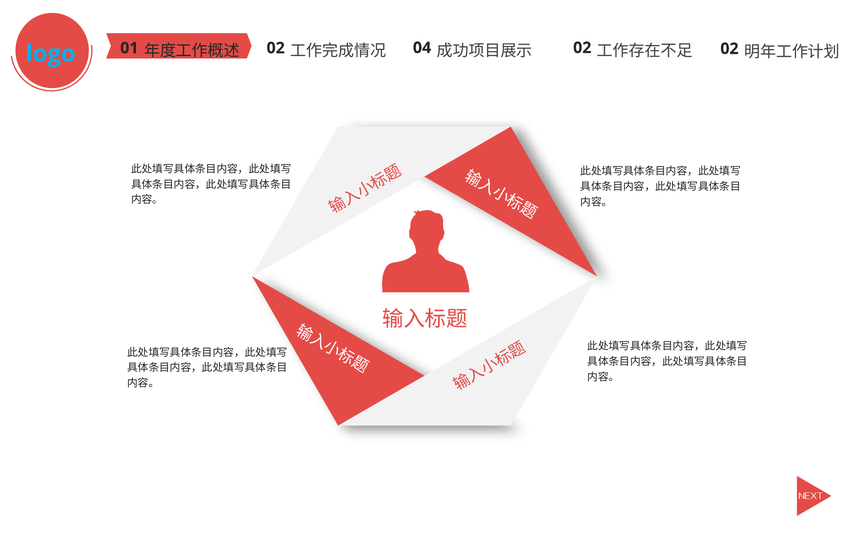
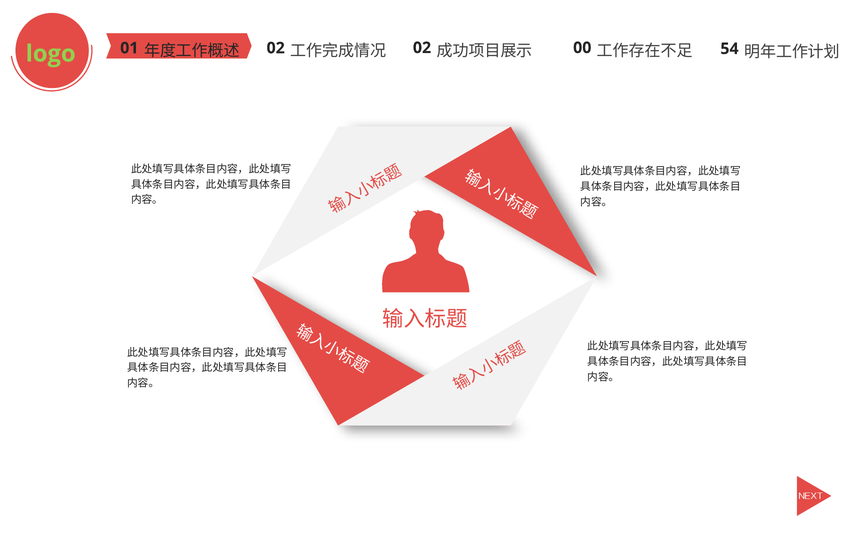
logo colour: light blue -> light green (51, 54)
04: 04 -> 02 (422, 48)
02: 02 -> 00 (582, 48)
02: 02 -> 54 (729, 49)
